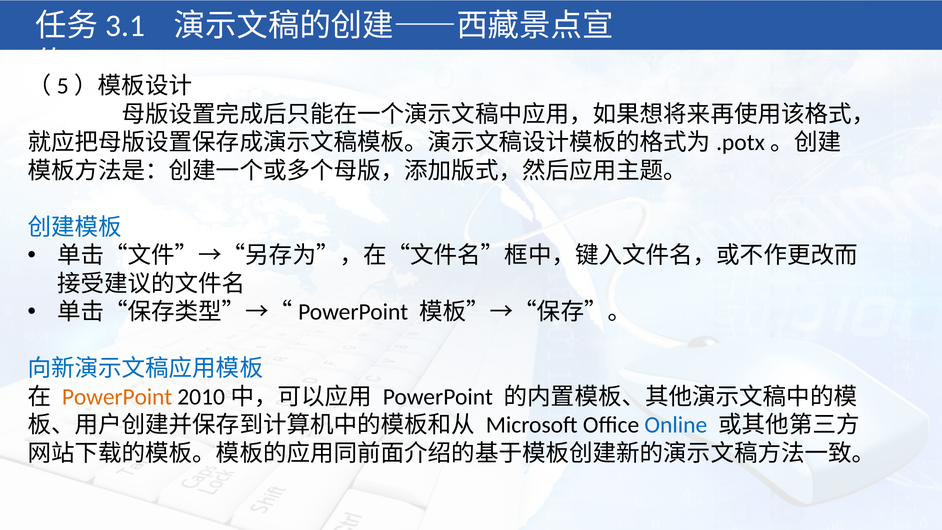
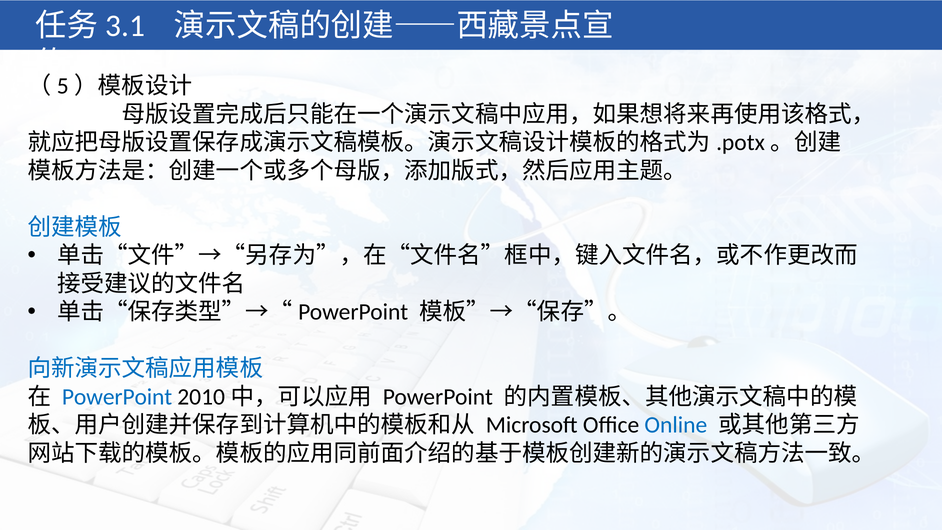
PowerPoint colour: orange -> blue (117, 397)
